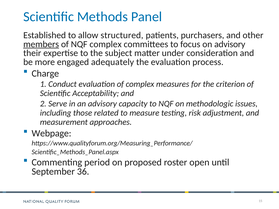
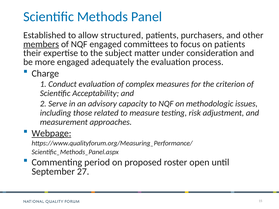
NQF complex: complex -> engaged (106, 44)
on advisory: advisory -> patients (230, 44)
Webpage underline: none -> present (51, 133)
36: 36 -> 27 (83, 172)
